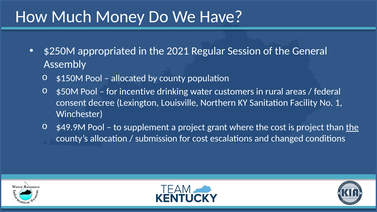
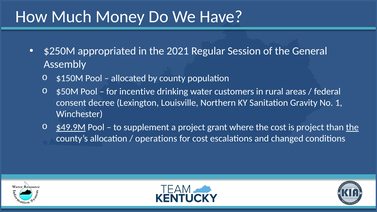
Facility: Facility -> Gravity (304, 103)
$49.9M underline: none -> present (71, 127)
submission: submission -> operations (156, 139)
